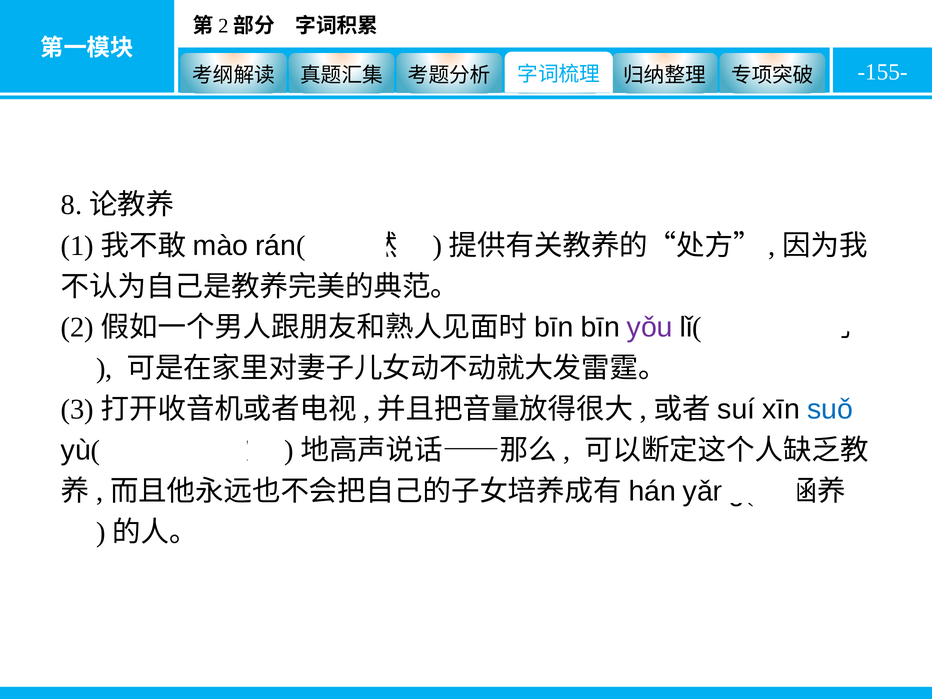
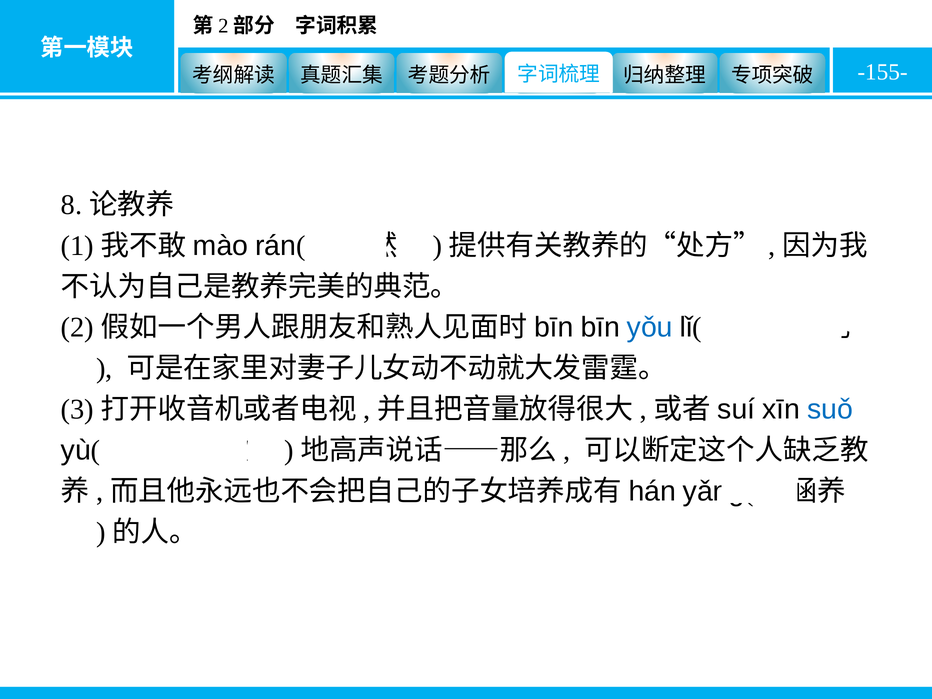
yǒu colour: purple -> blue (650, 328)
